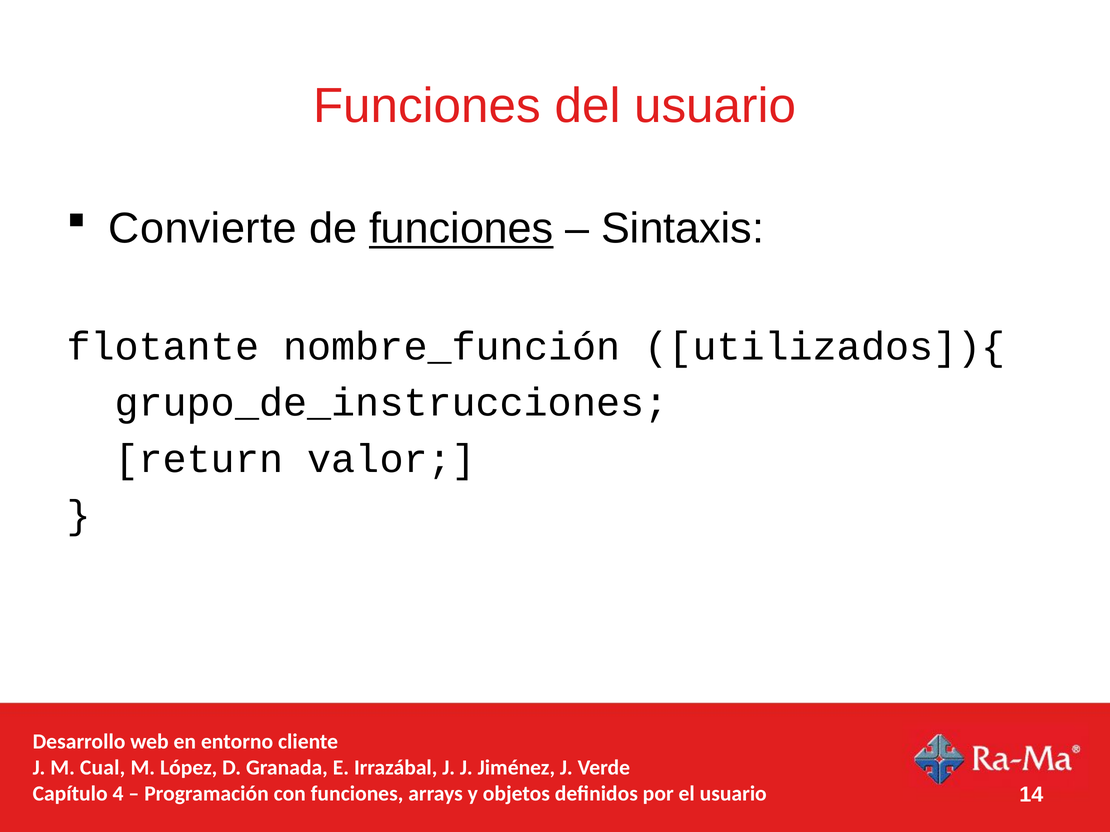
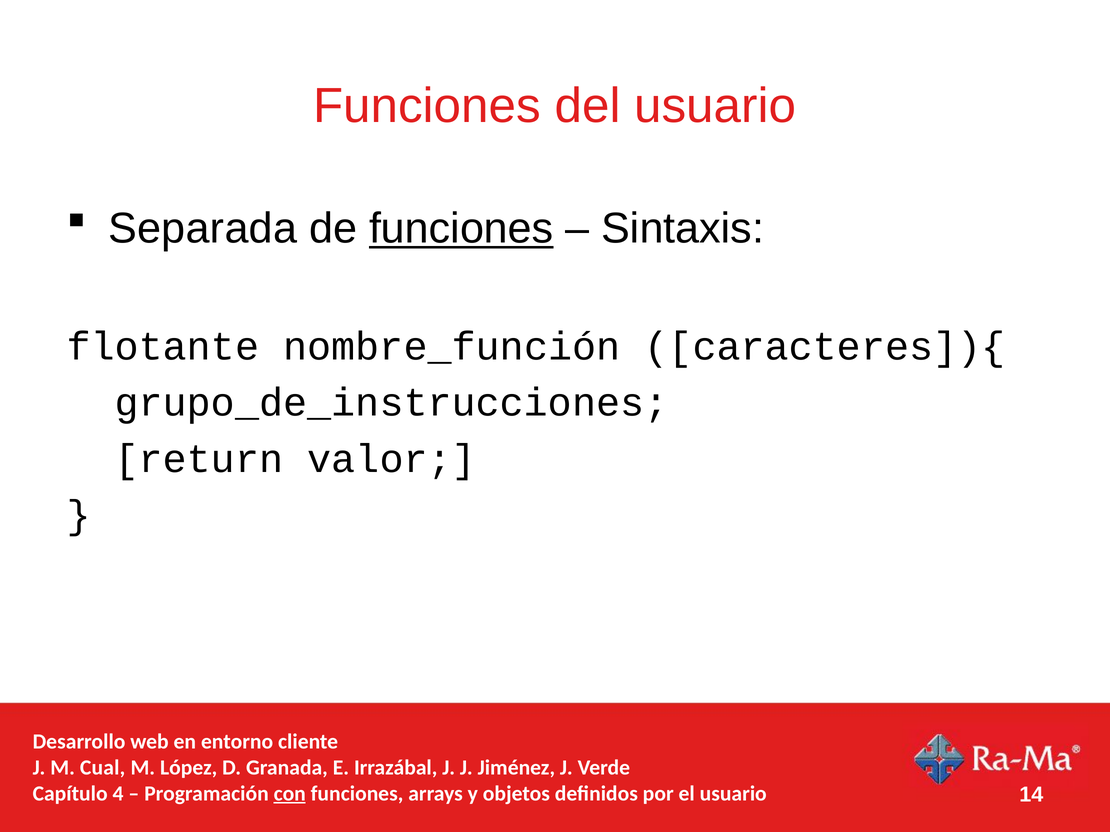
Convierte: Convierte -> Separada (203, 229)
utilizados]){: utilizados]){ -> caracteres]){ (825, 347)
con underline: none -> present (290, 794)
